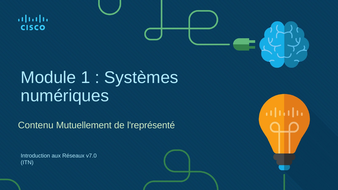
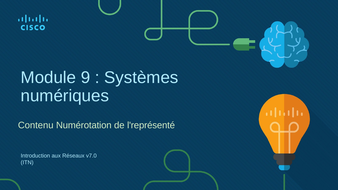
1: 1 -> 9 (85, 77)
Mutuellement: Mutuellement -> Numérotation (84, 125)
